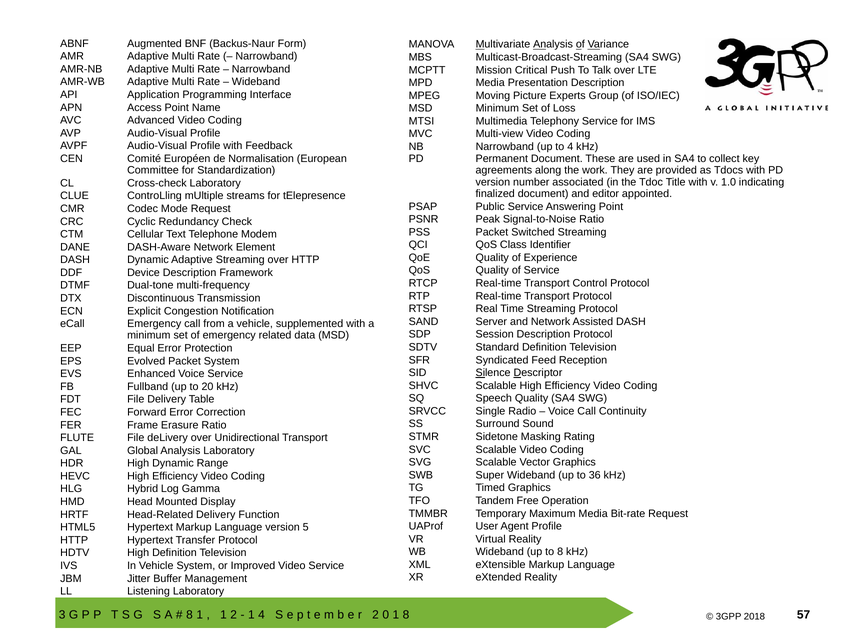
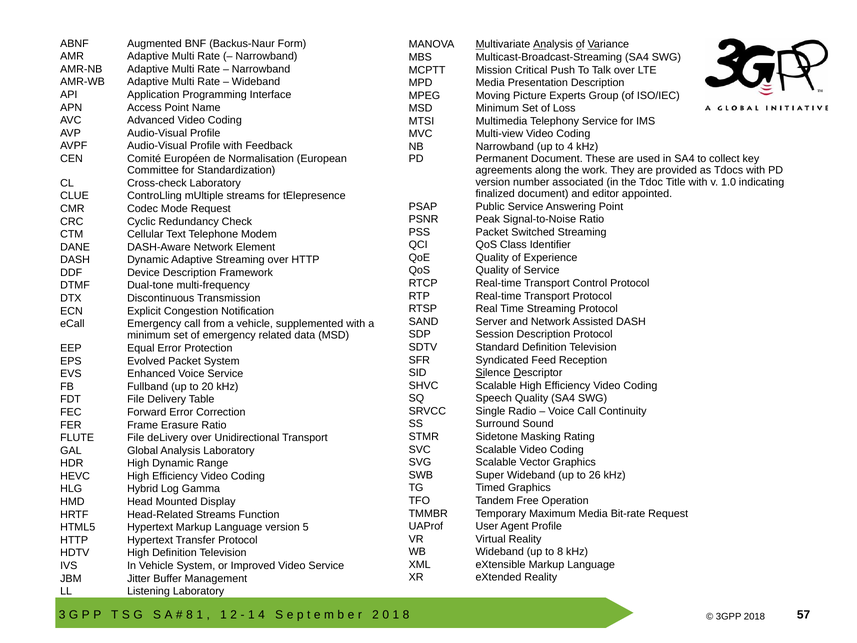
36: 36 -> 26 (595, 475)
Head-Related Delivery: Delivery -> Streams (216, 514)
